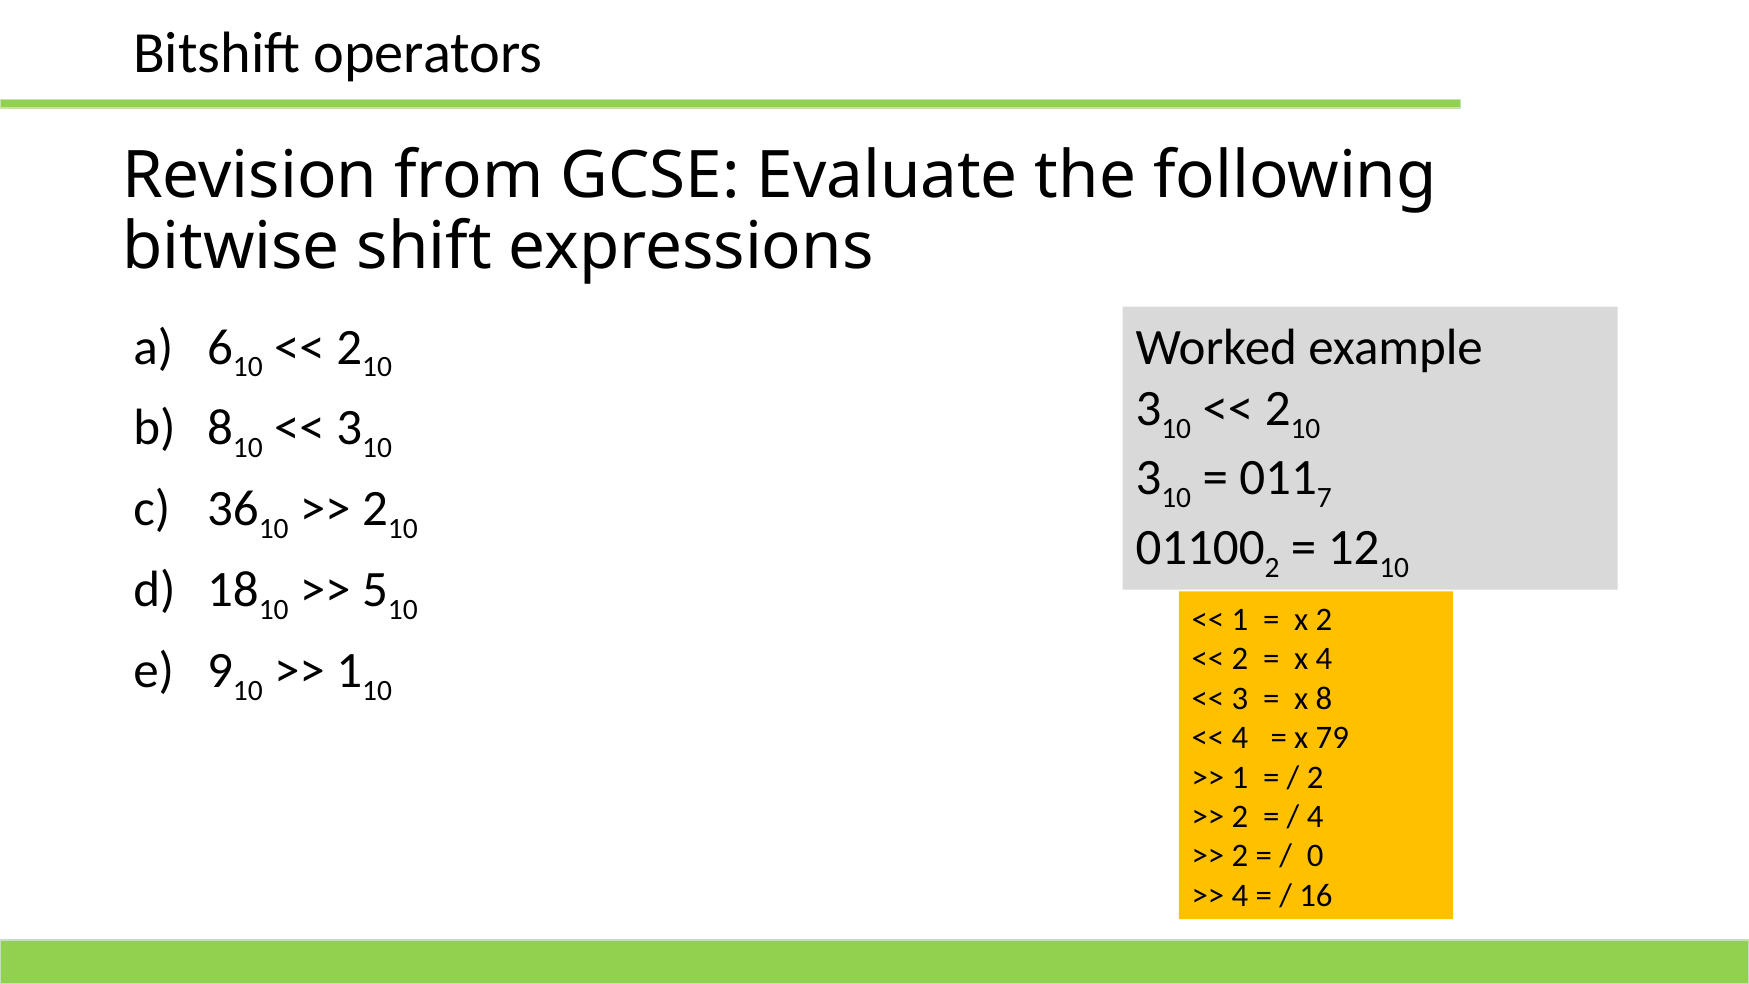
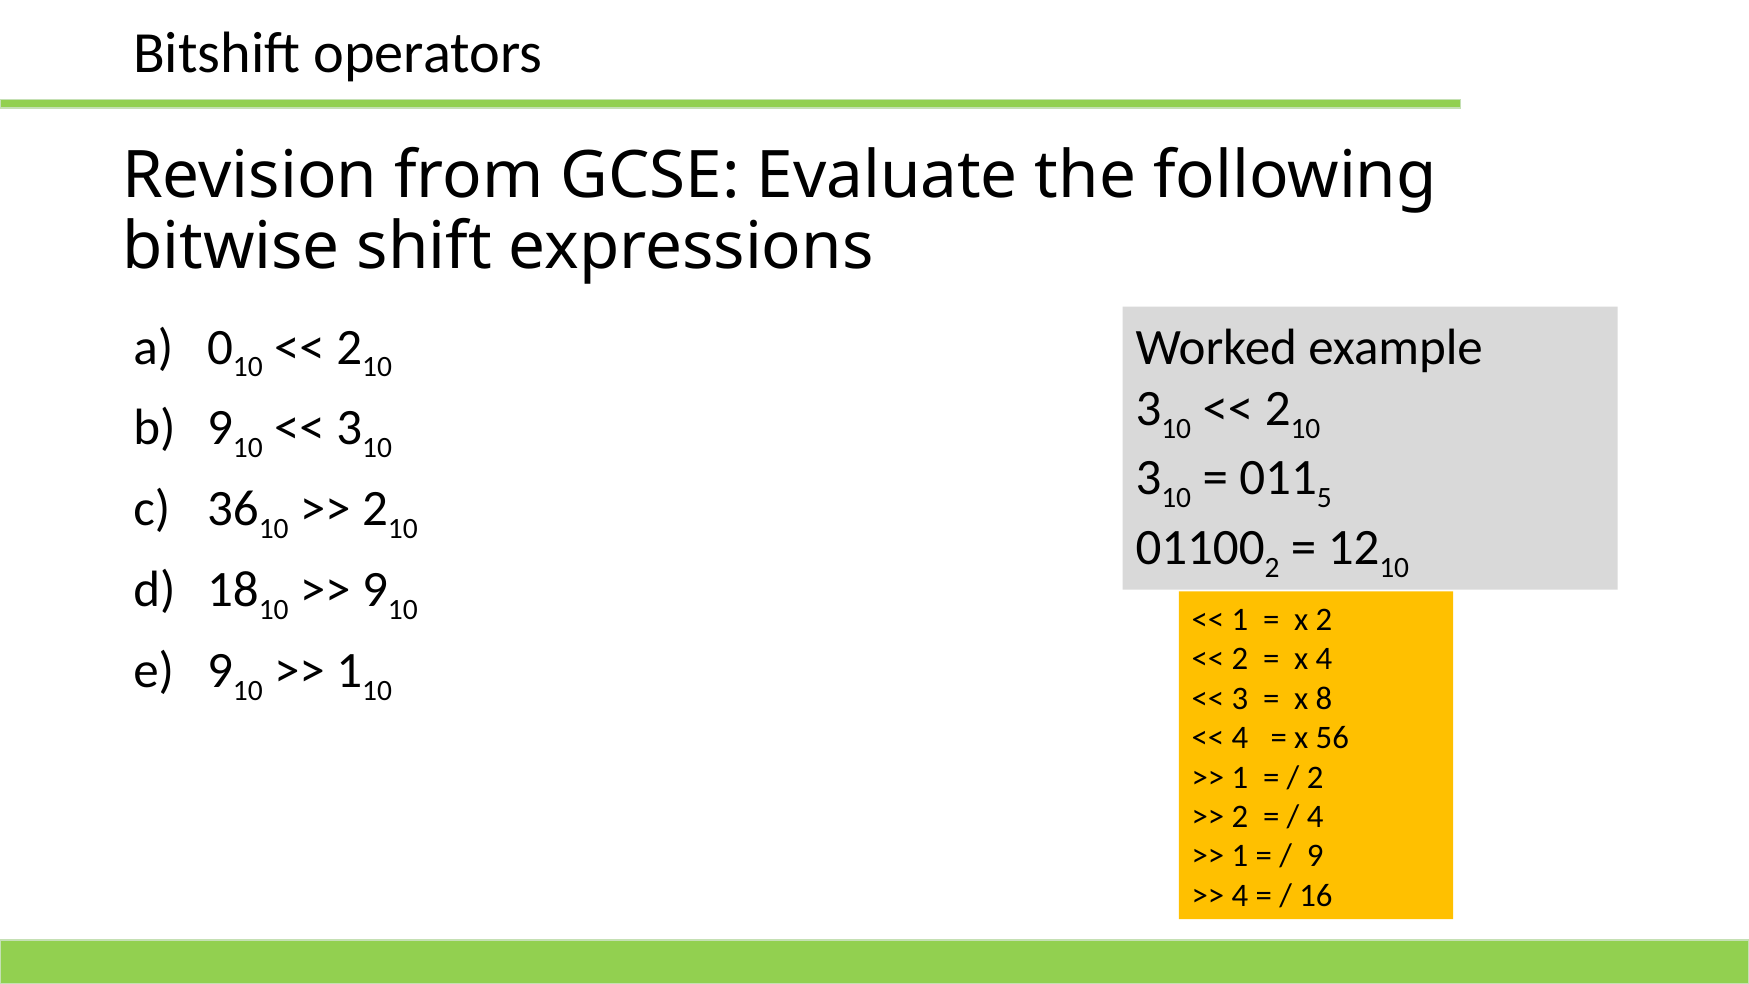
6: 6 -> 0 (220, 347)
8: 8 -> 9 (220, 428)
7: 7 -> 5 (1324, 498)
5: 5 -> 9 (375, 590)
79: 79 -> 56 (1332, 738)
2: 2 -> 1 (1240, 856)
0: 0 -> 9 (1315, 856)
